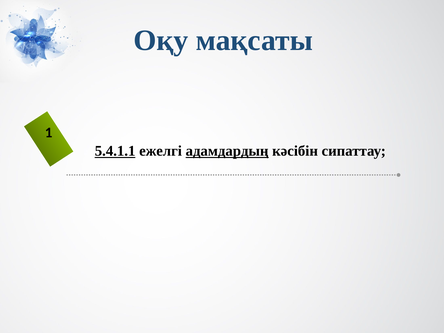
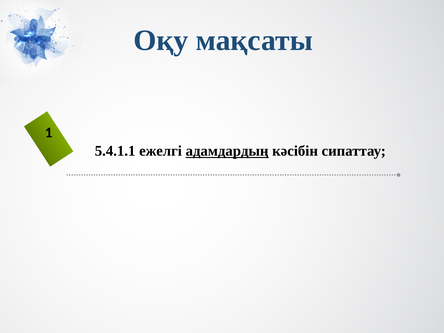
5.4.1.1 underline: present -> none (115, 151)
